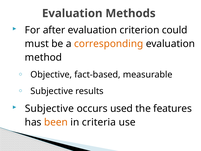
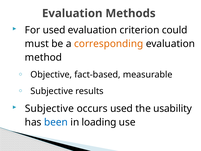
For after: after -> used (54, 30)
features: features -> usability (173, 108)
been colour: orange -> blue (56, 122)
criteria: criteria -> loading (99, 122)
